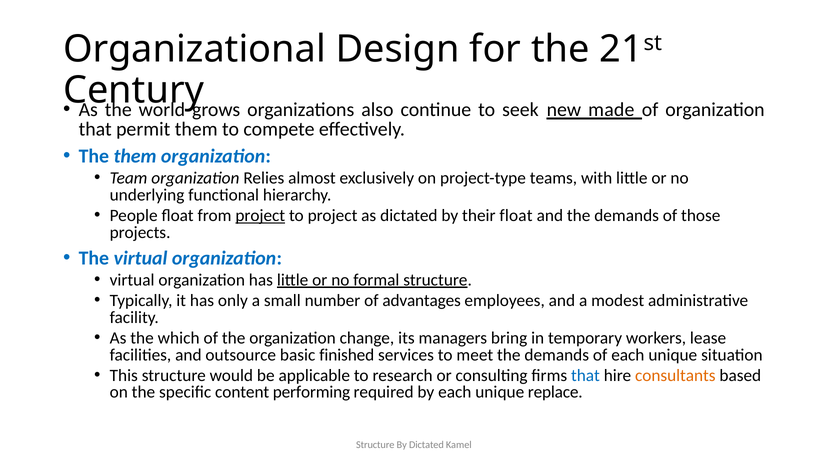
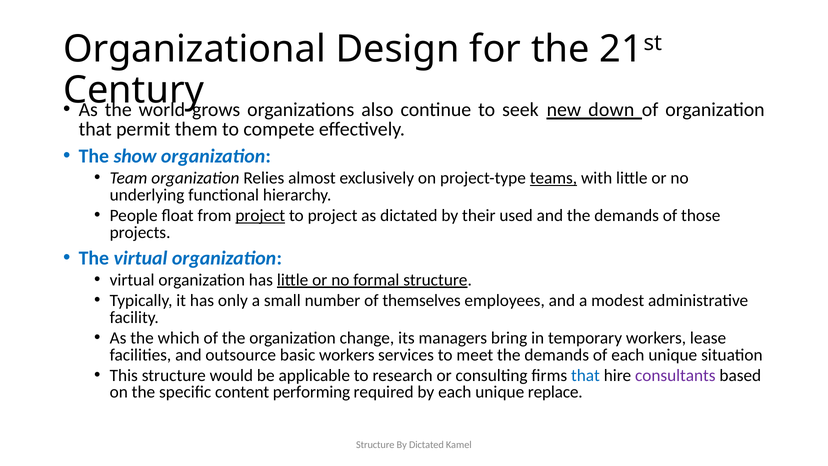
made: made -> down (611, 110)
The them: them -> show (135, 156)
teams underline: none -> present (553, 178)
their float: float -> used (516, 215)
advantages: advantages -> themselves (422, 300)
basic finished: finished -> workers (347, 355)
consultants colour: orange -> purple (675, 375)
